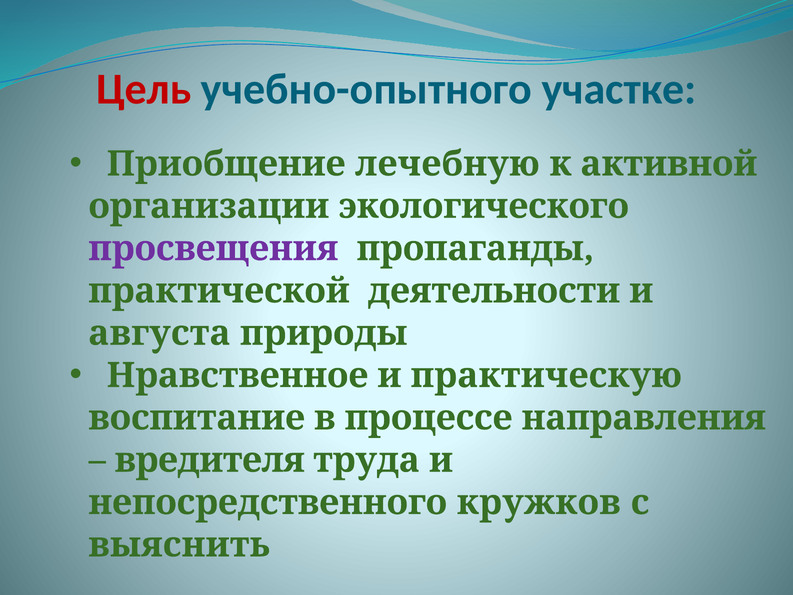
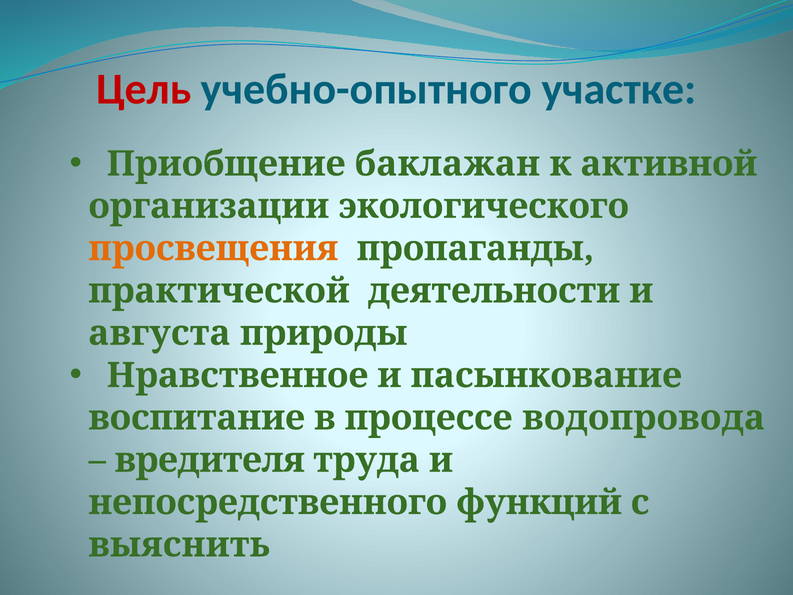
лечебную: лечебную -> баклажан (447, 164)
просвещения colour: purple -> orange (213, 248)
практическую: практическую -> пасынкование (546, 375)
направления: направления -> водопровода (644, 418)
кружков: кружков -> функций (539, 502)
